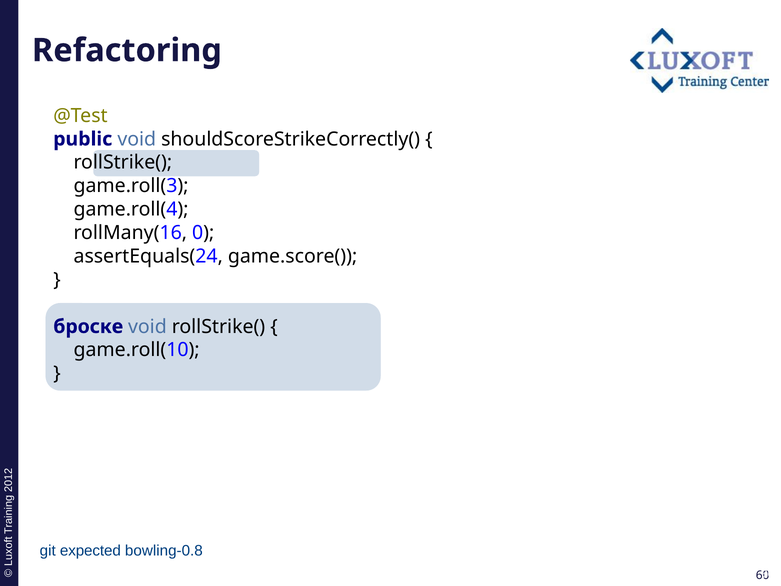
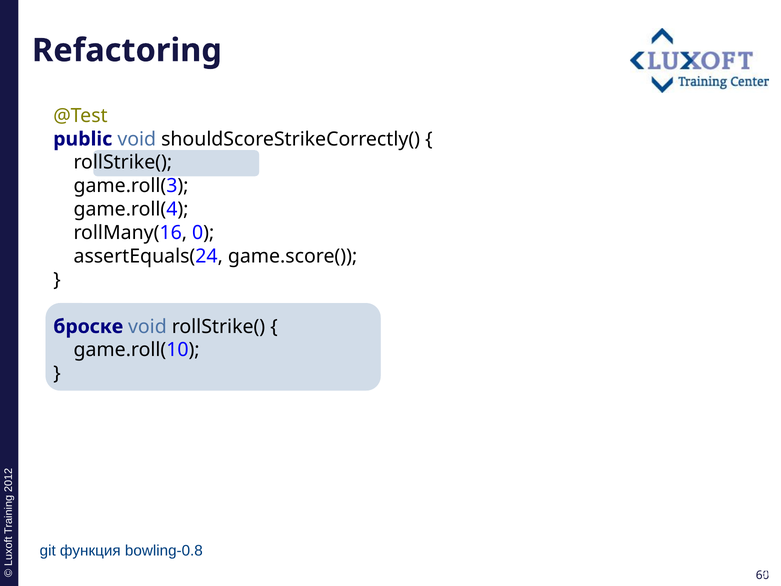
expected: expected -> функция (90, 551)
